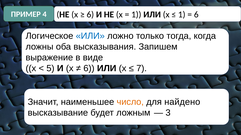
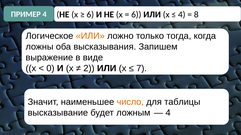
1: 1 -> 6 (136, 15)
1: 1 -> 4 (182, 15)
6: 6 -> 8 (196, 15)
ИЛИ colour: blue -> orange (90, 36)
5: 5 -> 0 (50, 69)
6: 6 -> 2 (89, 69)
найдено: найдено -> таблицы (182, 102)
3: 3 -> 4 (168, 113)
